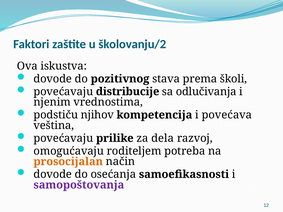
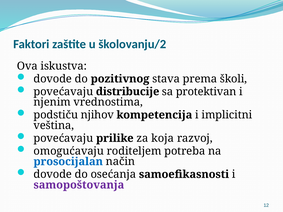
odlučivanja: odlučivanja -> protektivan (206, 92)
povećava: povećava -> implicitni (227, 115)
dela: dela -> koja (163, 138)
prosocijalan colour: orange -> blue (68, 162)
